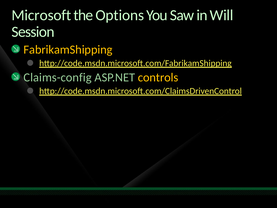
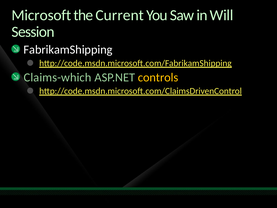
Options: Options -> Current (120, 15)
FabrikamShipping colour: yellow -> white (68, 50)
Claims-config: Claims-config -> Claims-which (58, 77)
